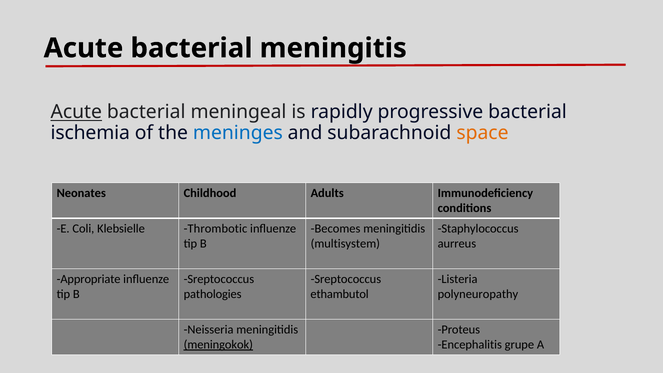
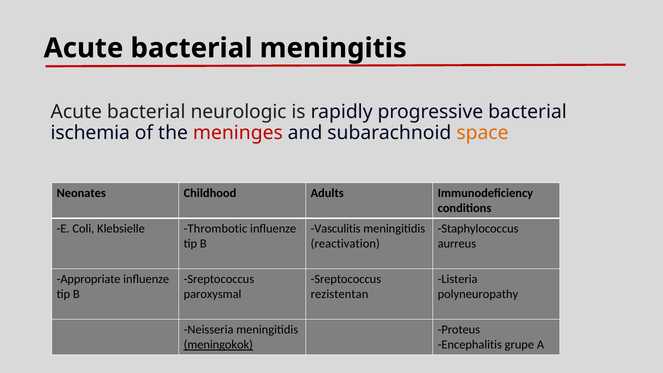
Acute underline: present -> none (76, 112)
meningeal: meningeal -> neurologic (239, 112)
meninges colour: blue -> red (238, 133)
Becomes: Becomes -> Vasculitis (336, 228)
multisystem: multisystem -> reactivation (345, 244)
pathologies: pathologies -> paroxysmal (213, 294)
ethambutol: ethambutol -> rezistentan (339, 294)
